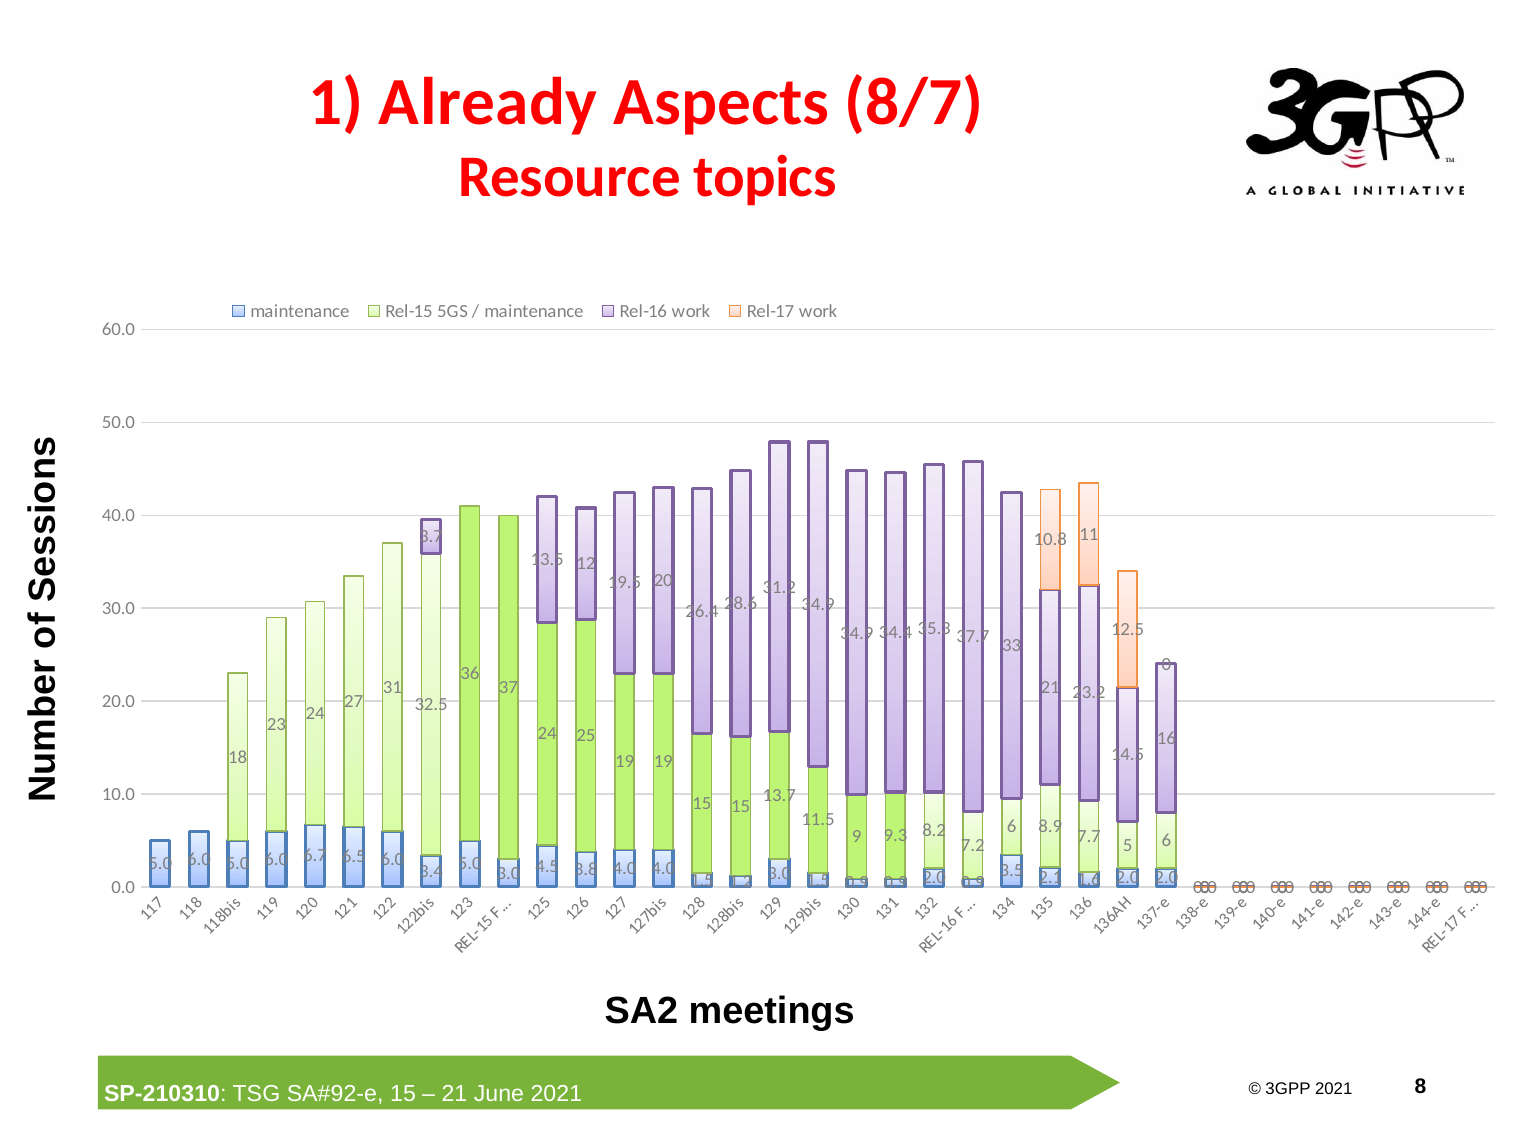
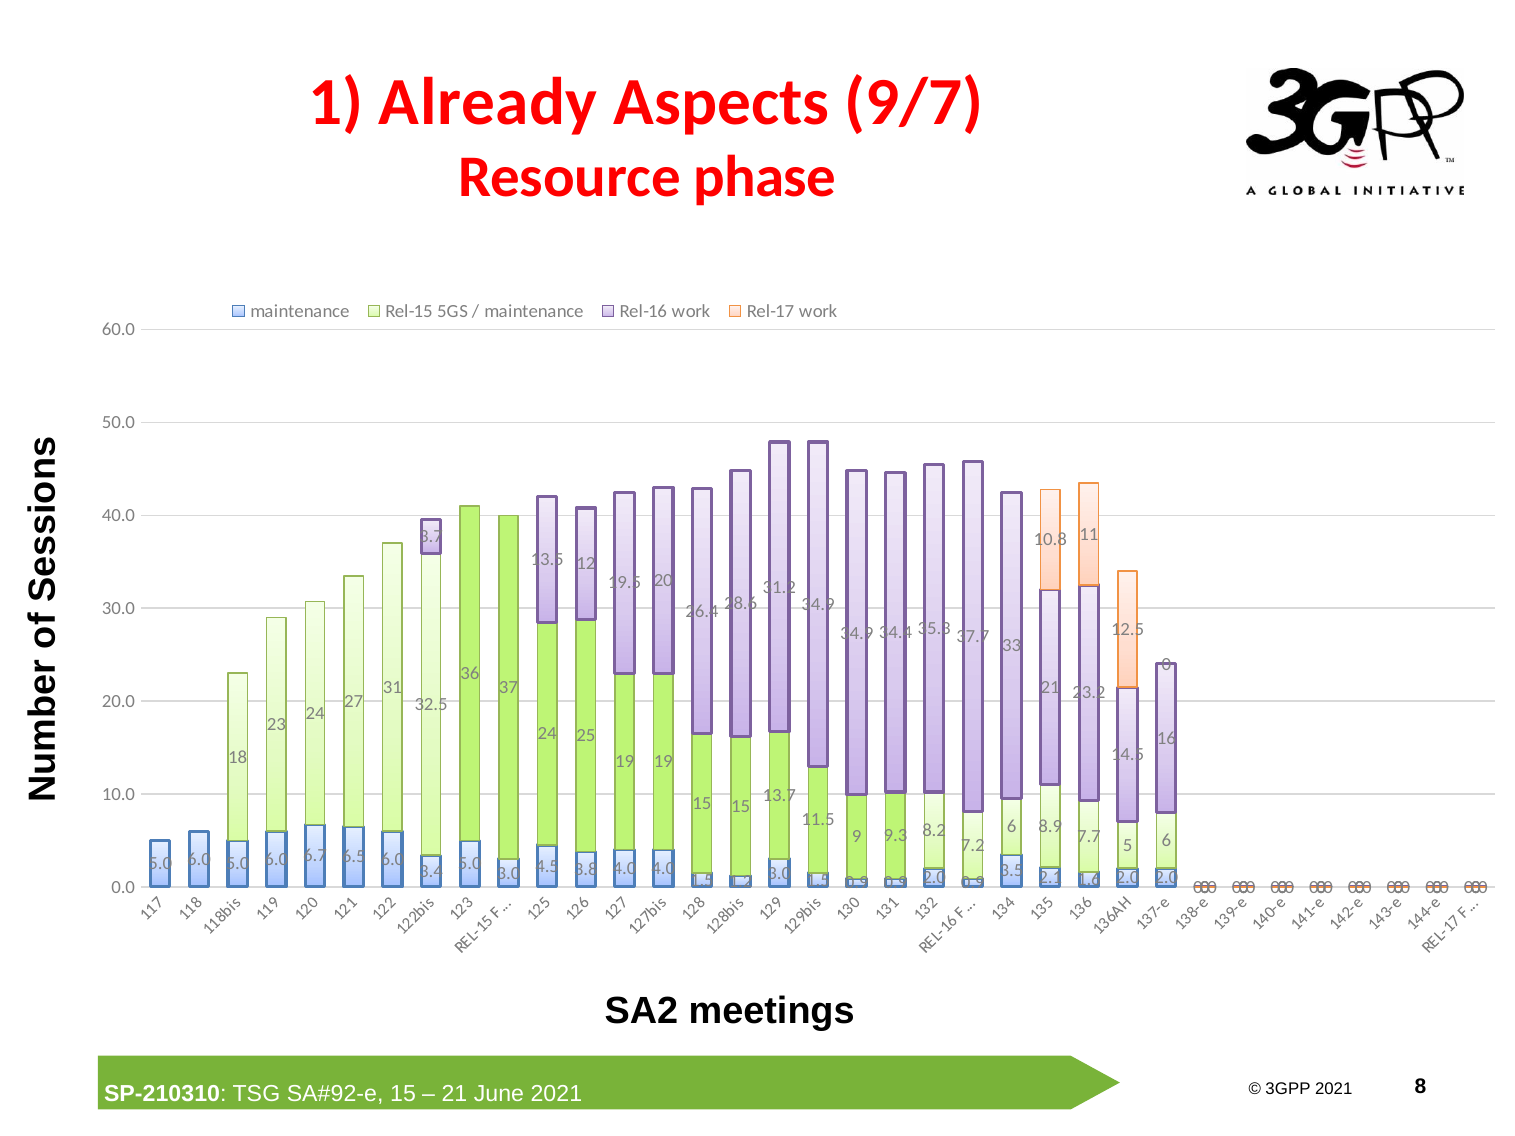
8/7: 8/7 -> 9/7 (914, 102)
topics: topics -> phase (765, 177)
